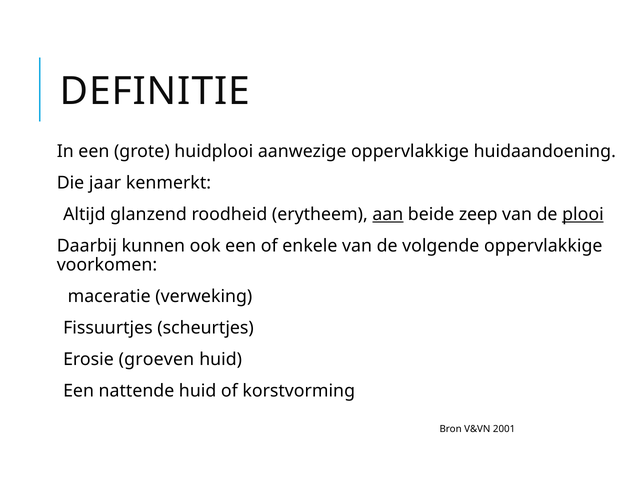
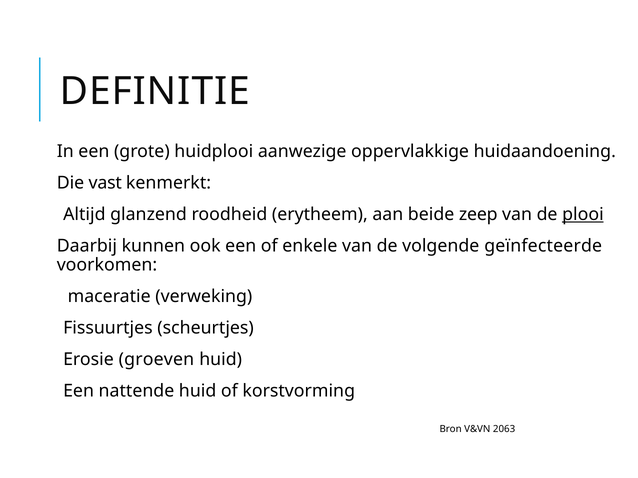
jaar: jaar -> vast (105, 183)
aan underline: present -> none (388, 215)
volgende oppervlakkige: oppervlakkige -> geïnfecteerde (543, 246)
2001: 2001 -> 2063 (504, 429)
